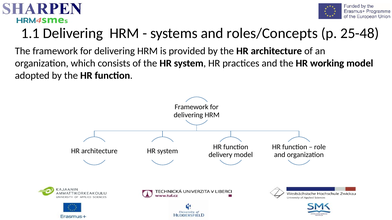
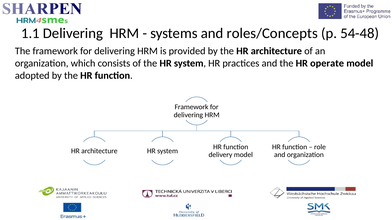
25-48: 25-48 -> 54-48 (360, 33)
working: working -> operate (327, 63)
